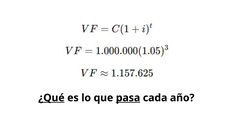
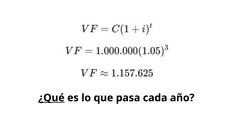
pasa underline: present -> none (128, 98)
